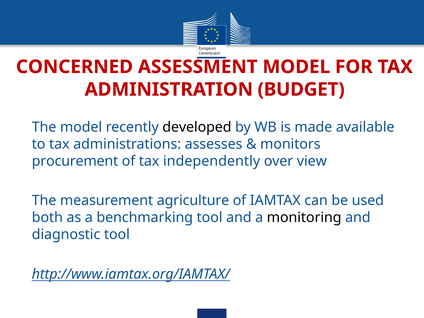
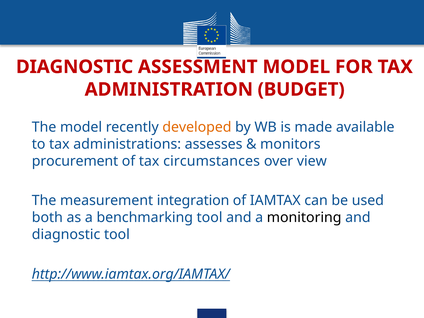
CONCERNED: CONCERNED -> DIAGNOSTIC (75, 67)
developed colour: black -> orange (197, 127)
independently: independently -> circumstances (212, 161)
agriculture: agriculture -> integration (193, 201)
